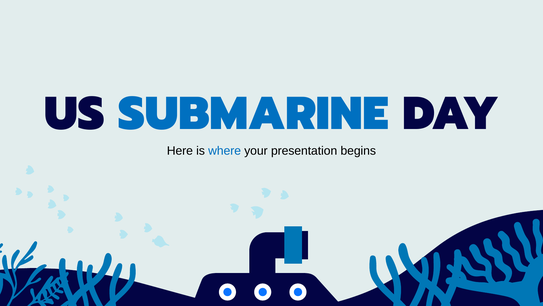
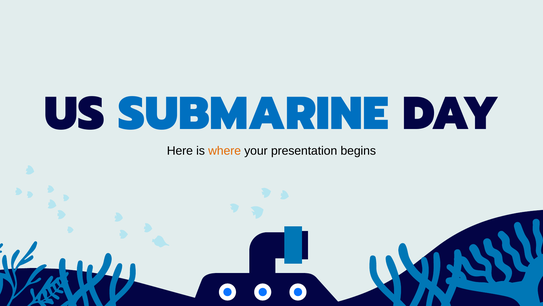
where colour: blue -> orange (225, 151)
